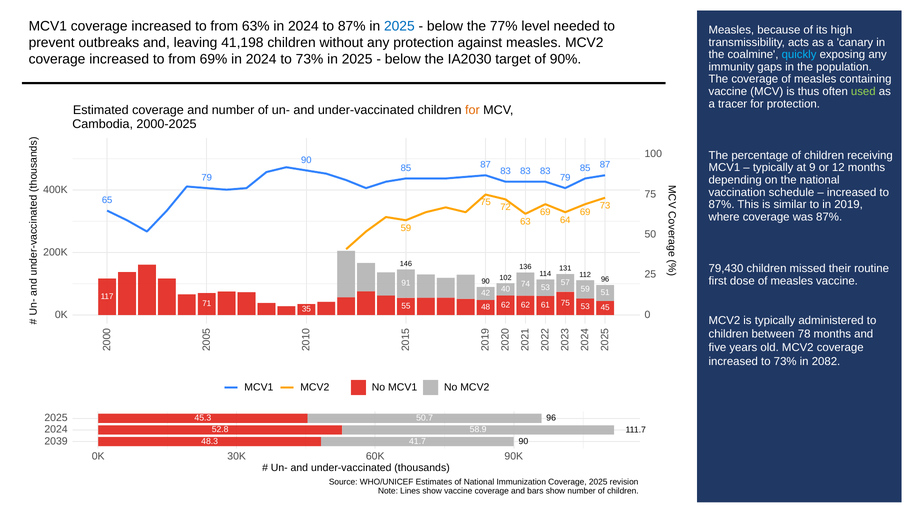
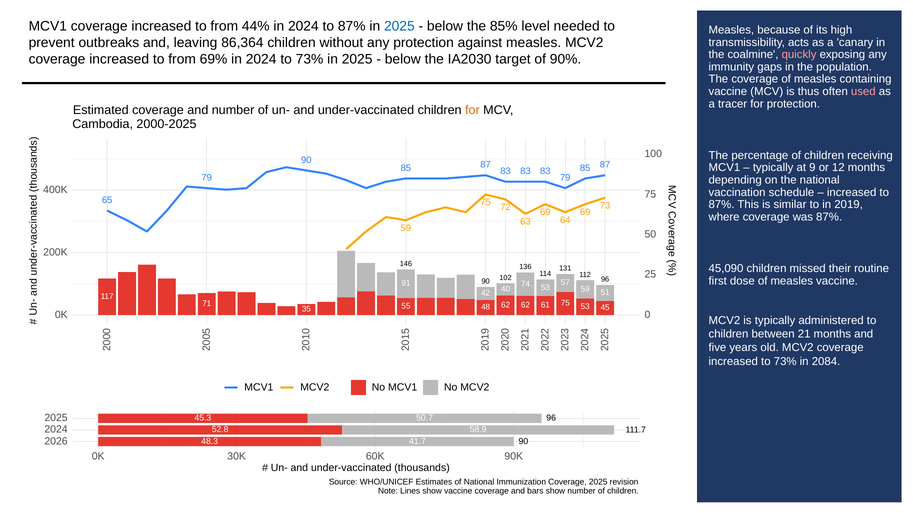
63%: 63% -> 44% (256, 26)
77%: 77% -> 85% (504, 26)
41,198: 41,198 -> 86,364 (242, 43)
quickly colour: light blue -> pink (799, 55)
used colour: light green -> pink (863, 92)
79,430: 79,430 -> 45,090 (726, 269)
78: 78 -> 21 (804, 334)
2082: 2082 -> 2084 (826, 362)
2039: 2039 -> 2026 (56, 442)
